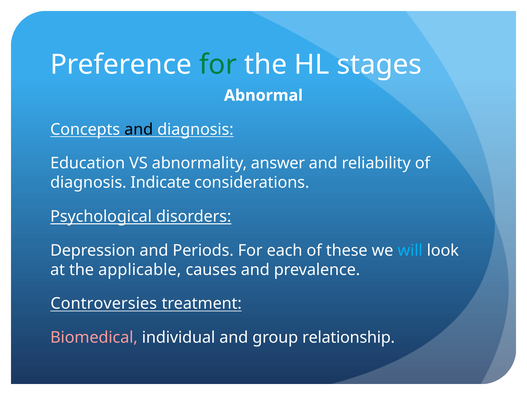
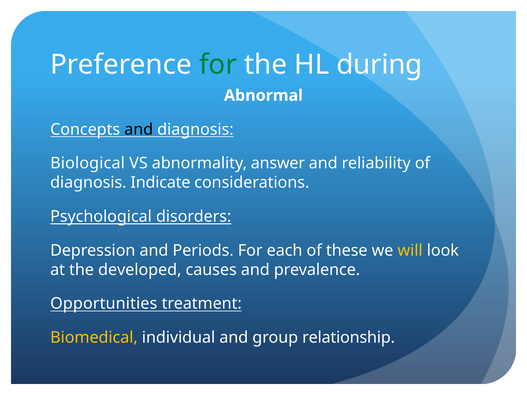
stages: stages -> during (379, 65)
Education: Education -> Biological (88, 163)
will colour: light blue -> yellow (410, 251)
applicable: applicable -> developed (140, 270)
Controversies: Controversies -> Opportunities (104, 304)
Biomedical colour: pink -> yellow (94, 338)
